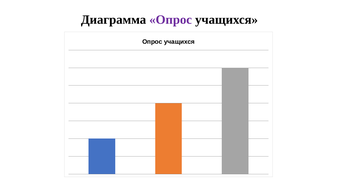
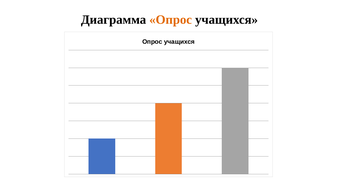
Опрос colour: purple -> orange (171, 20)
